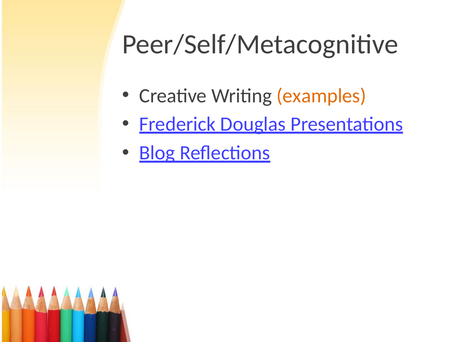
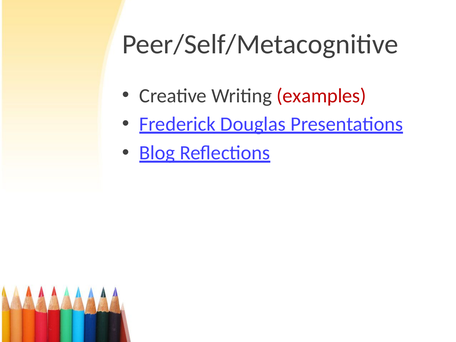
examples colour: orange -> red (321, 96)
